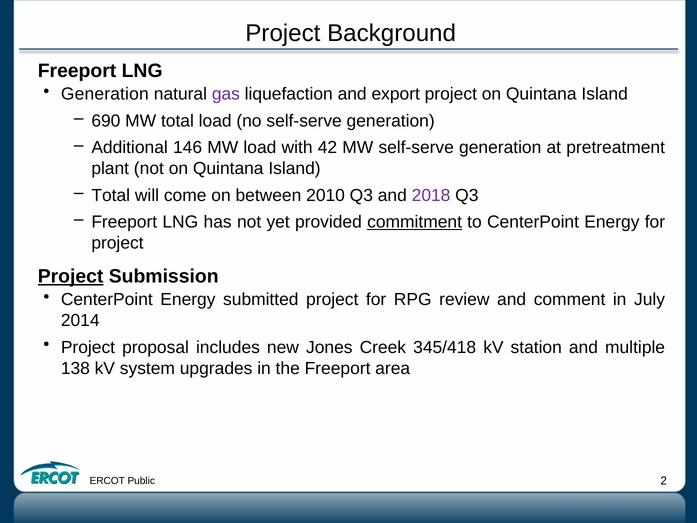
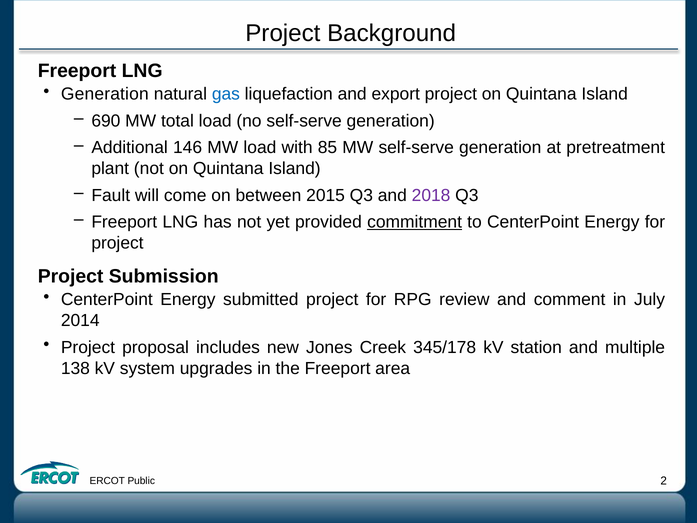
gas colour: purple -> blue (226, 94)
42: 42 -> 85 (327, 148)
Total: Total -> Fault (111, 195)
2010: 2010 -> 2015 (326, 195)
Project underline: present -> none (71, 276)
345/418: 345/418 -> 345/178 (445, 347)
